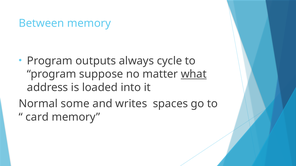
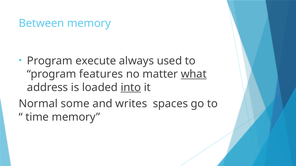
outputs: outputs -> execute (96, 61)
cycle: cycle -> used (169, 61)
suppose: suppose -> features (101, 74)
into underline: none -> present (131, 88)
card: card -> time (37, 117)
